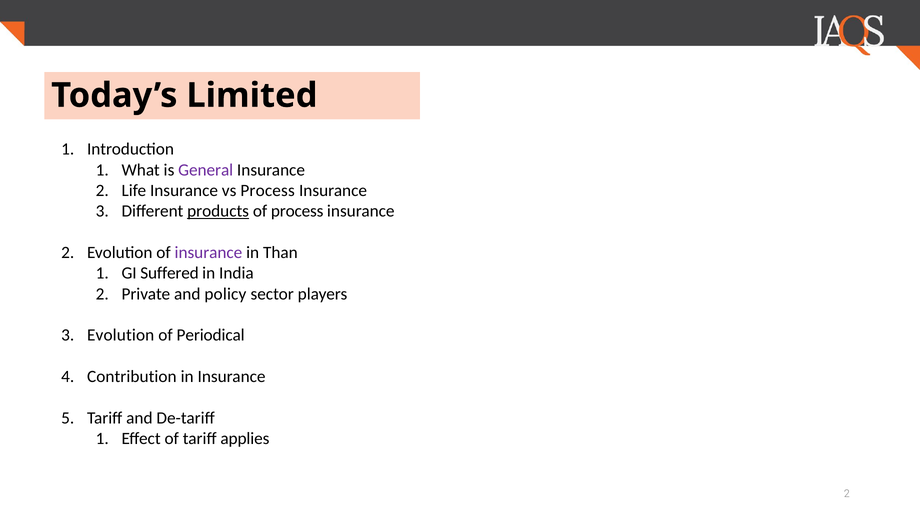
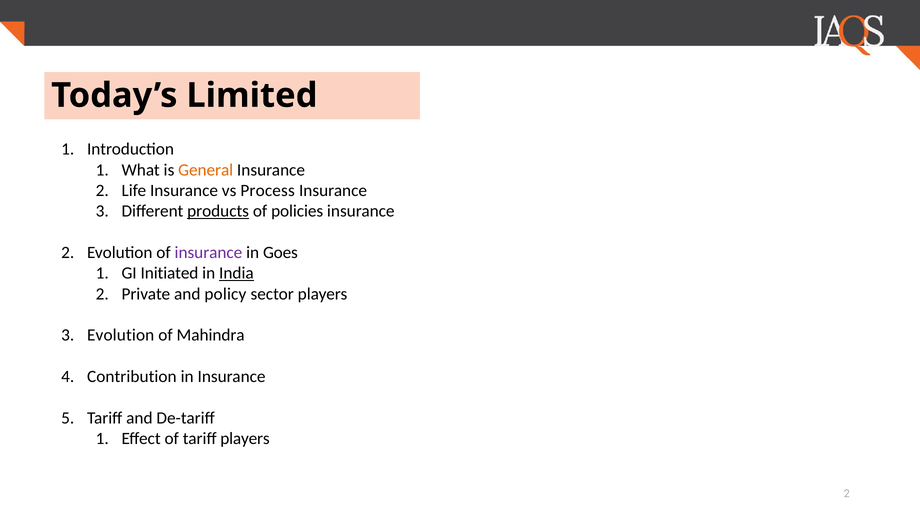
General colour: purple -> orange (206, 170)
of process: process -> policies (297, 211)
Than: Than -> Goes (280, 253)
Suffered: Suffered -> Initiated (170, 274)
India underline: none -> present (236, 274)
Periodical: Periodical -> Mahindra (211, 336)
tariff applies: applies -> players (245, 439)
